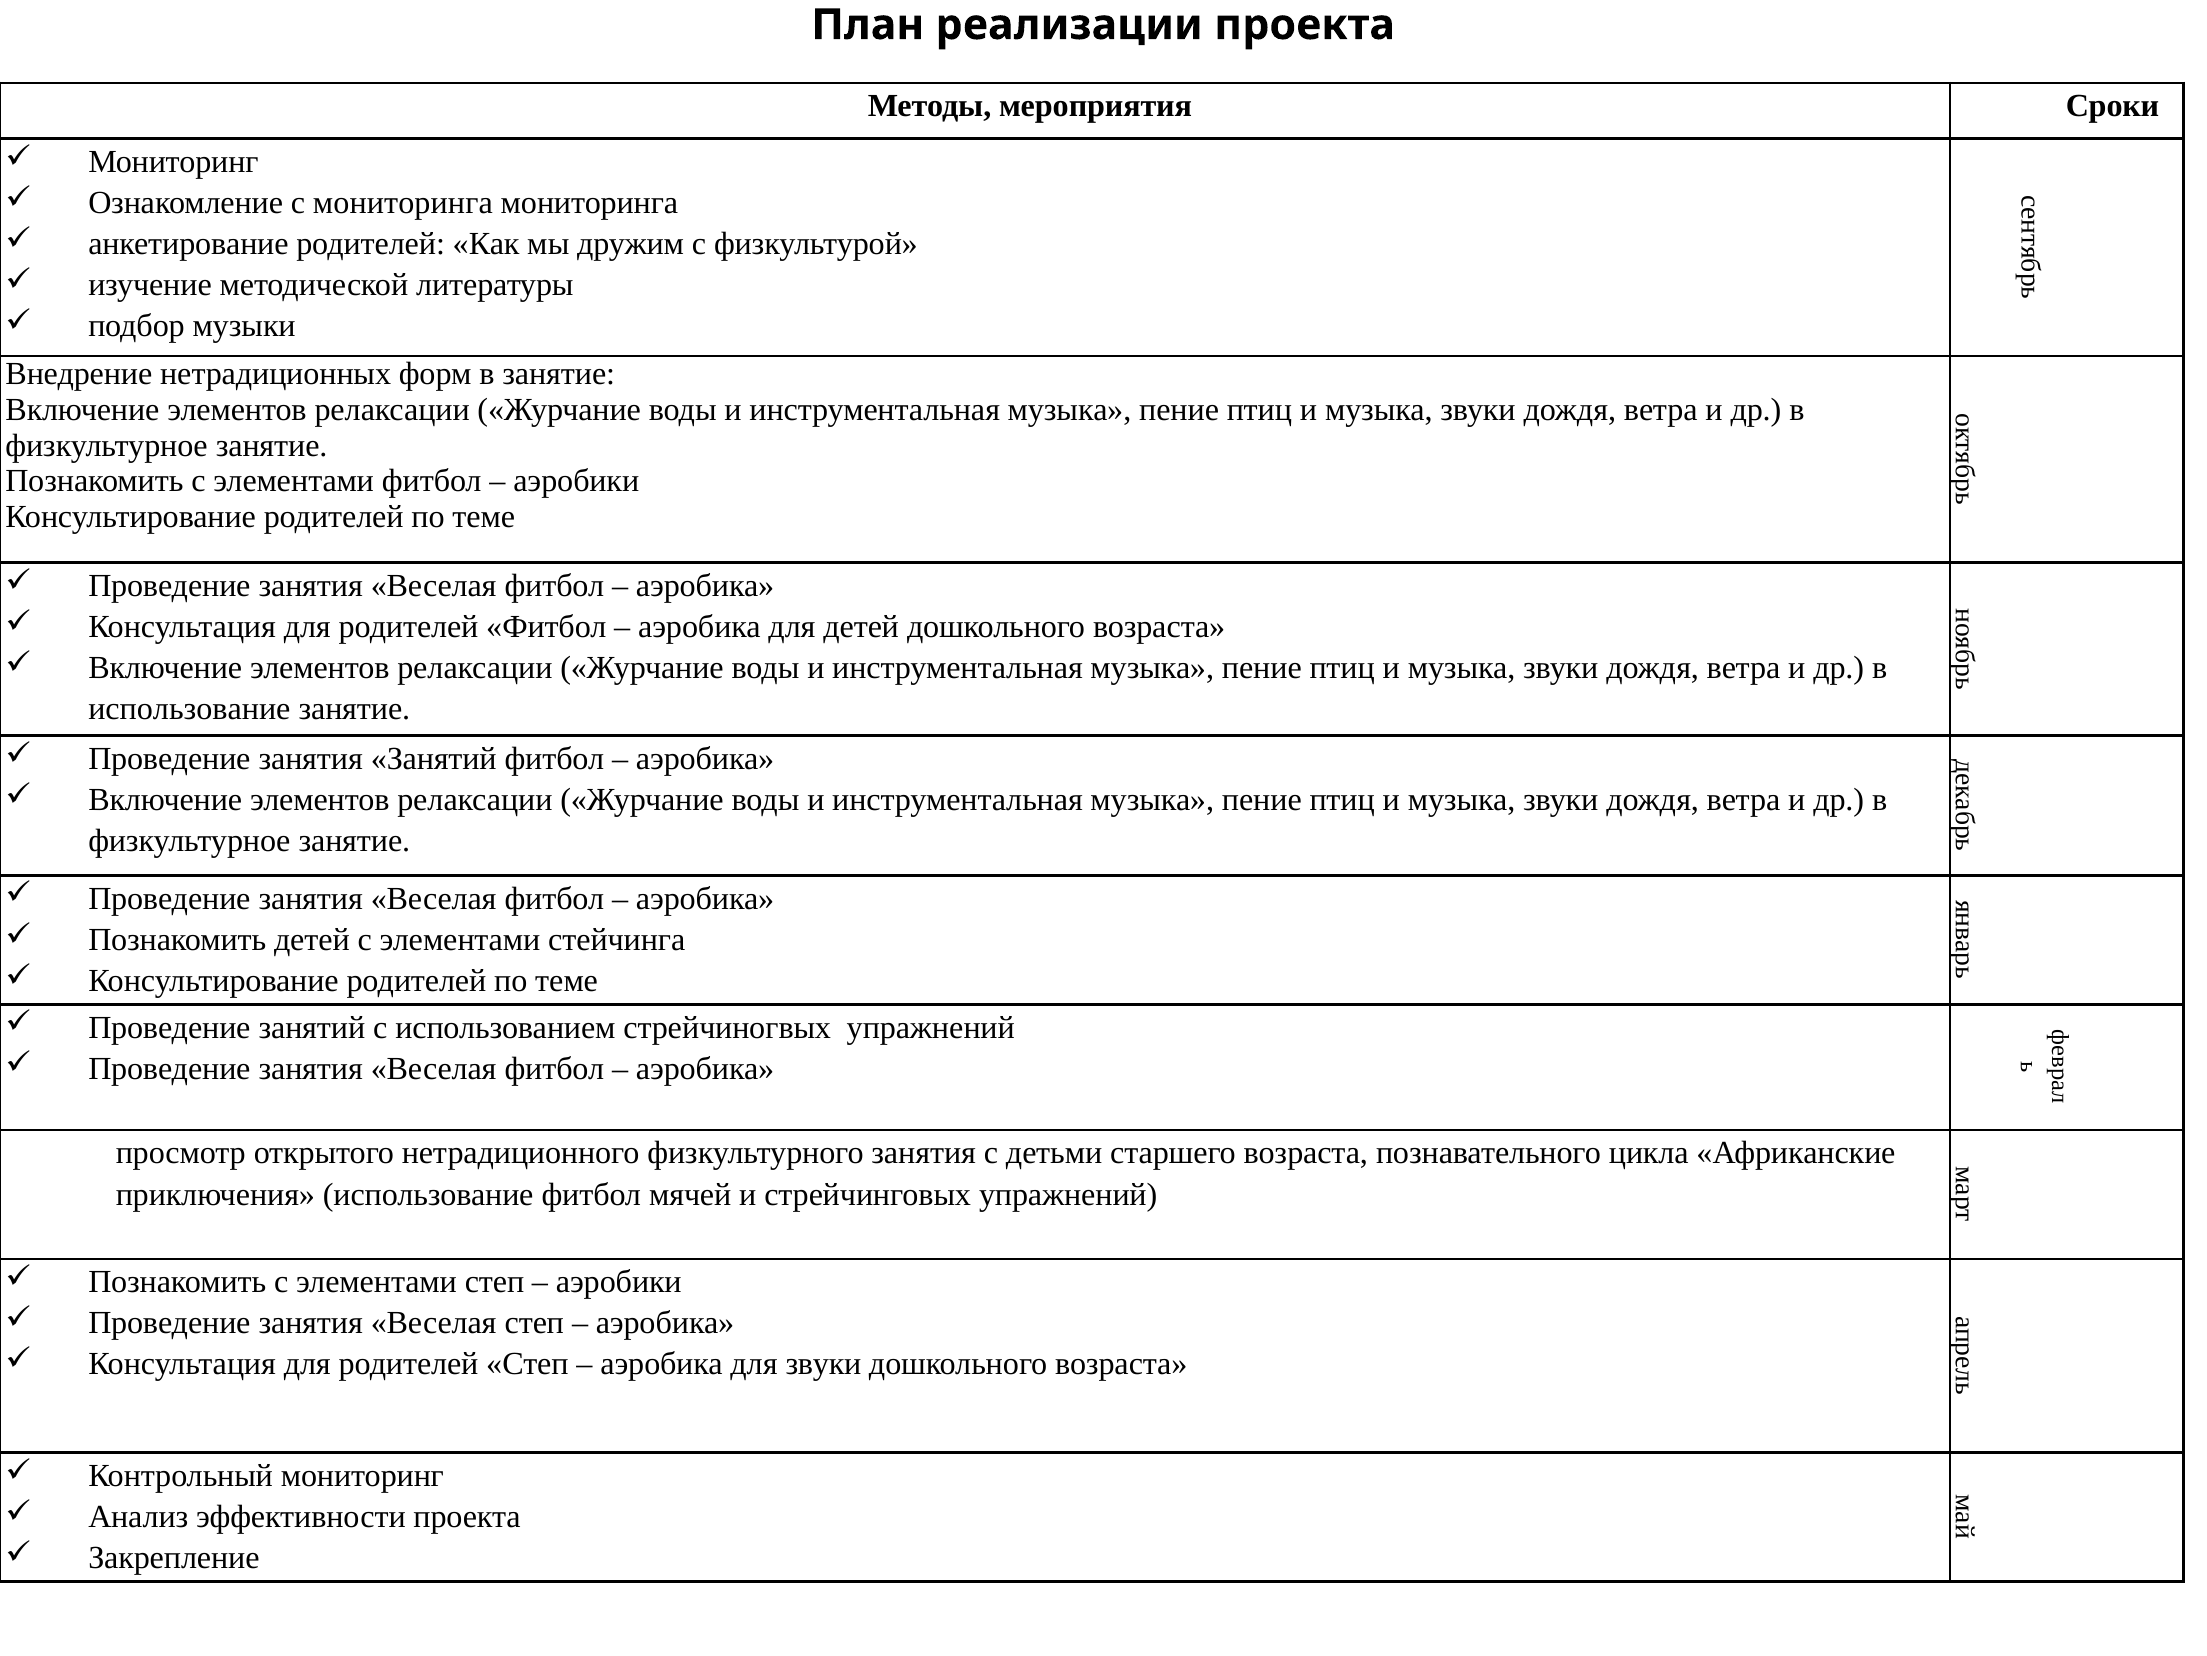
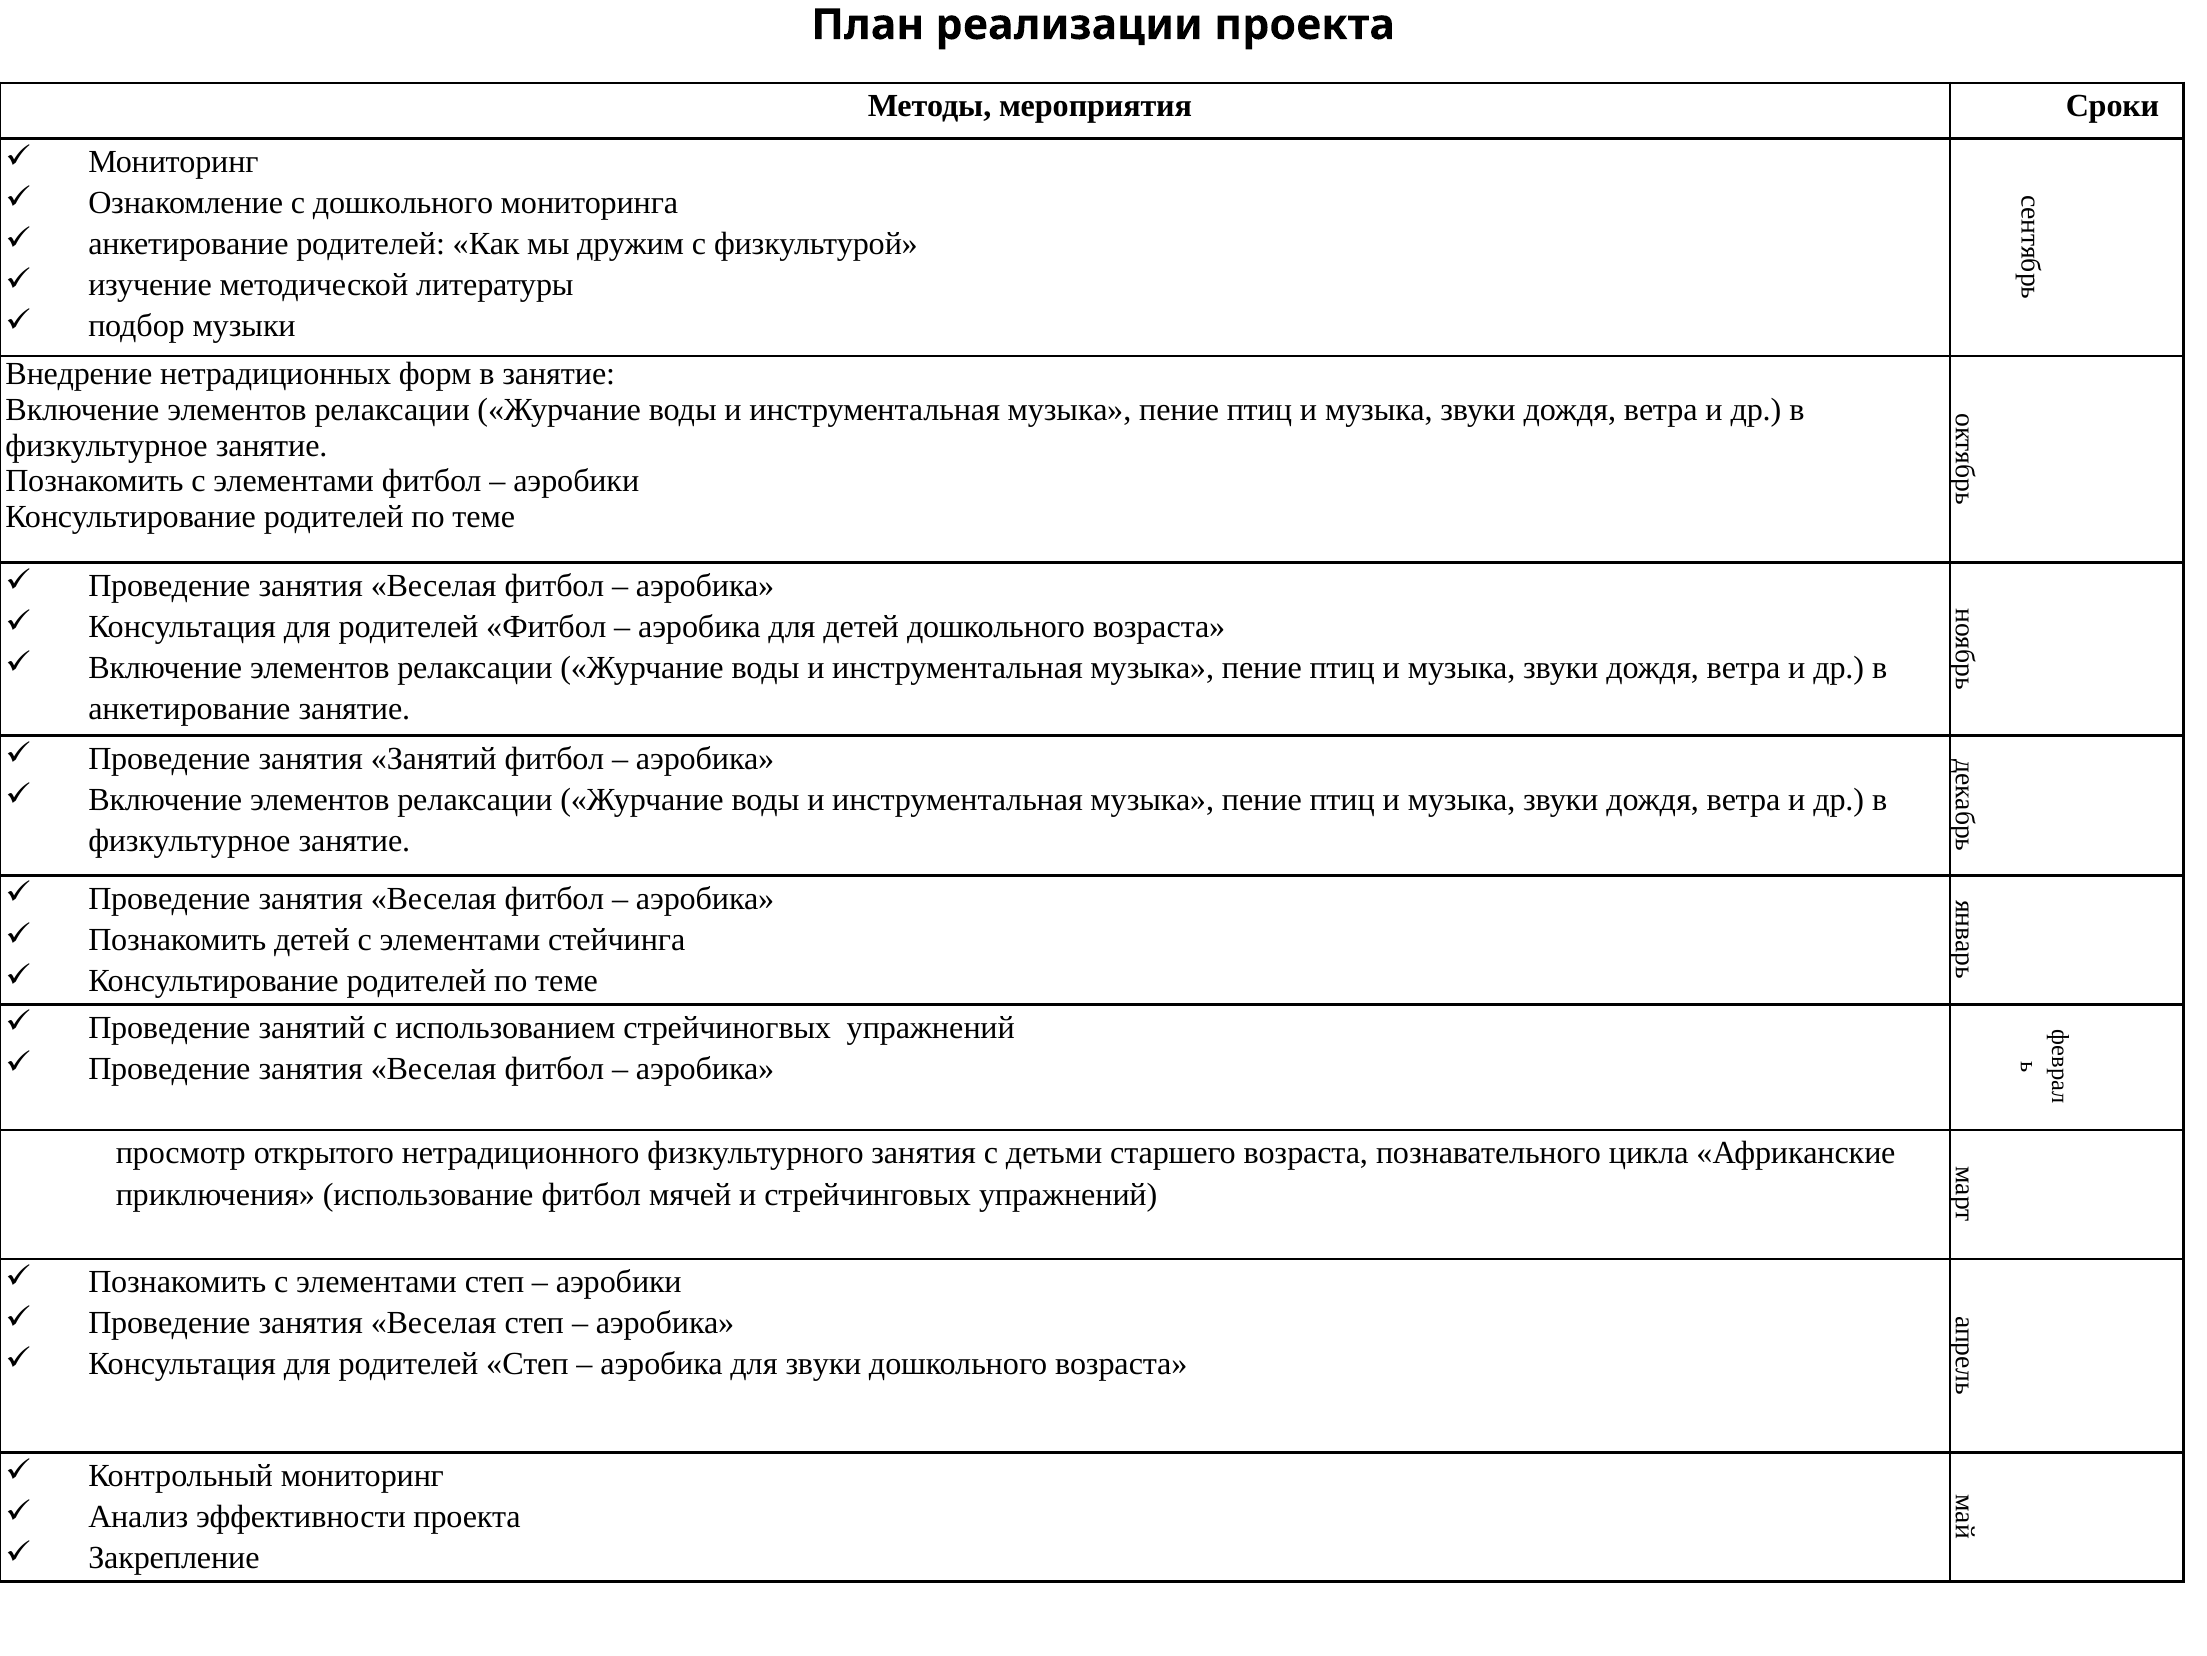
с мониторинга: мониторинга -> дошкольного (403, 203)
использование: использование -> анкетирование (189, 709)
